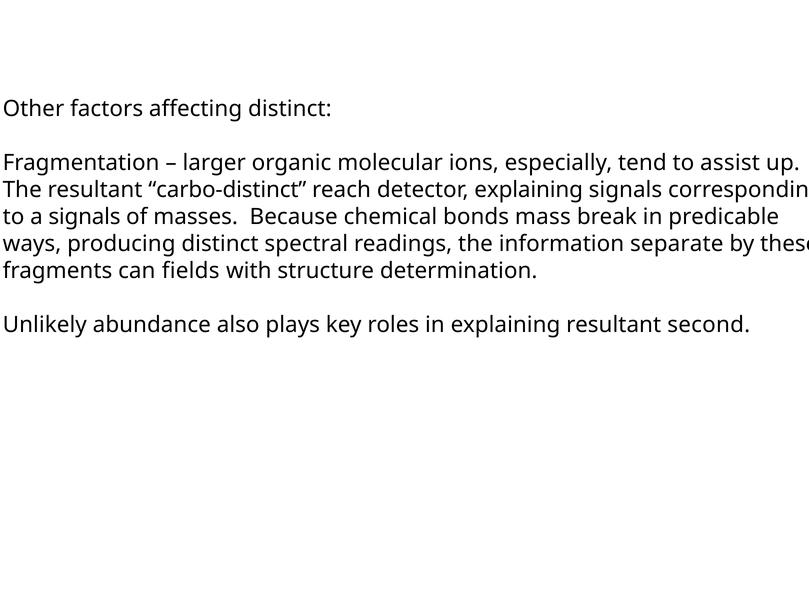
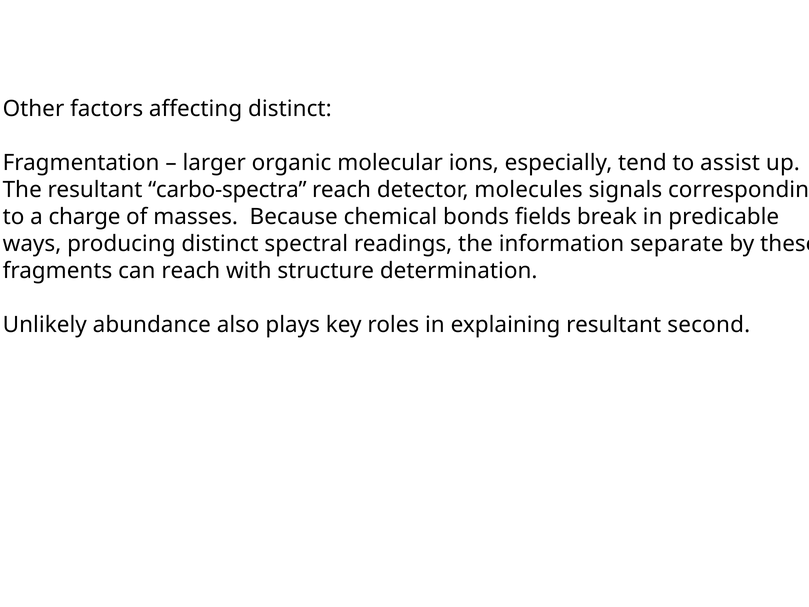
carbo-distinct: carbo-distinct -> carbo-spectra (227, 190)
detector explaining: explaining -> molecules (529, 190)
a signals: signals -> charge (85, 217)
mass: mass -> fields (543, 217)
can fields: fields -> reach (191, 271)
